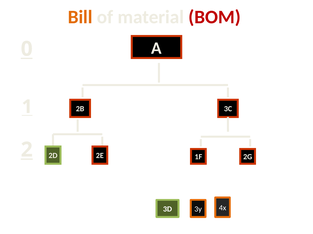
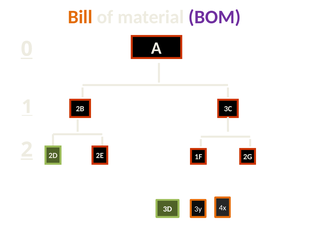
BOM colour: red -> purple (215, 17)
